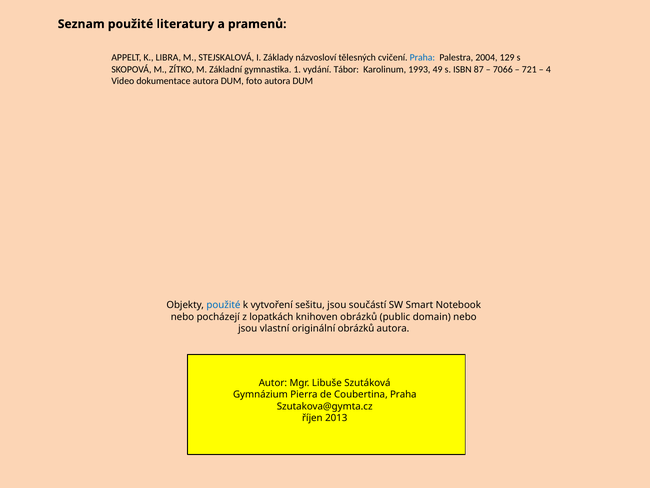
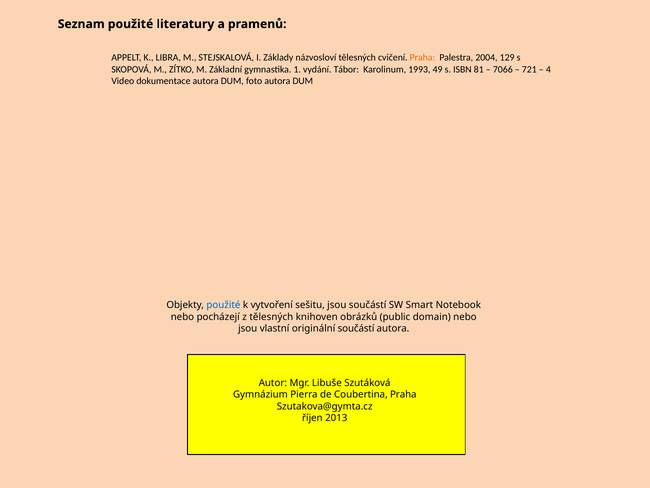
Praha colour: blue -> orange (422, 58)
87: 87 -> 81 (479, 69)
z lopatkách: lopatkách -> tělesných (271, 317)
originální obrázků: obrázků -> součástí (356, 328)
